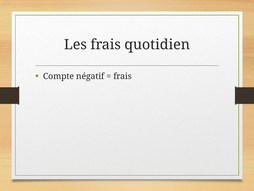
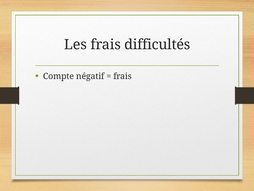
quotidien: quotidien -> difficultés (157, 45)
